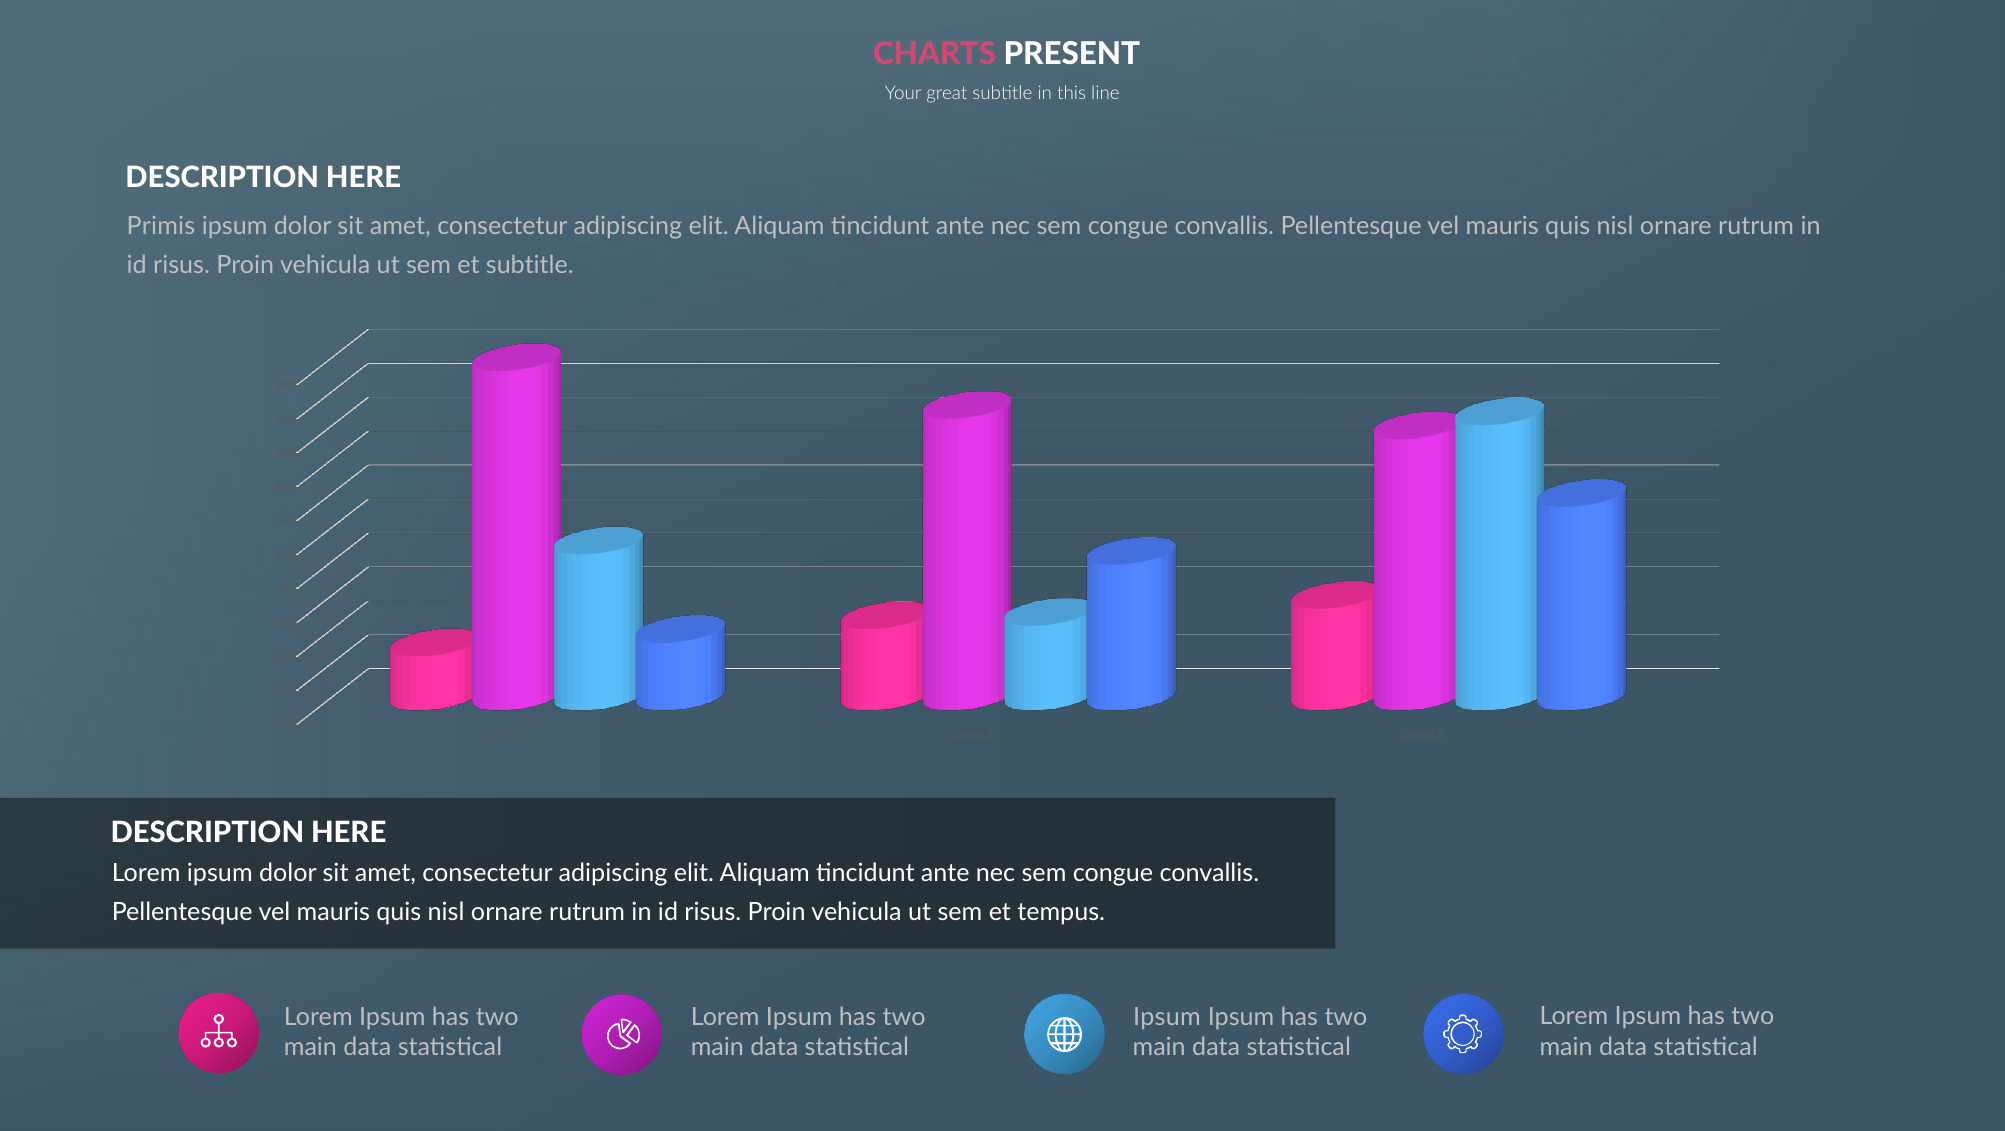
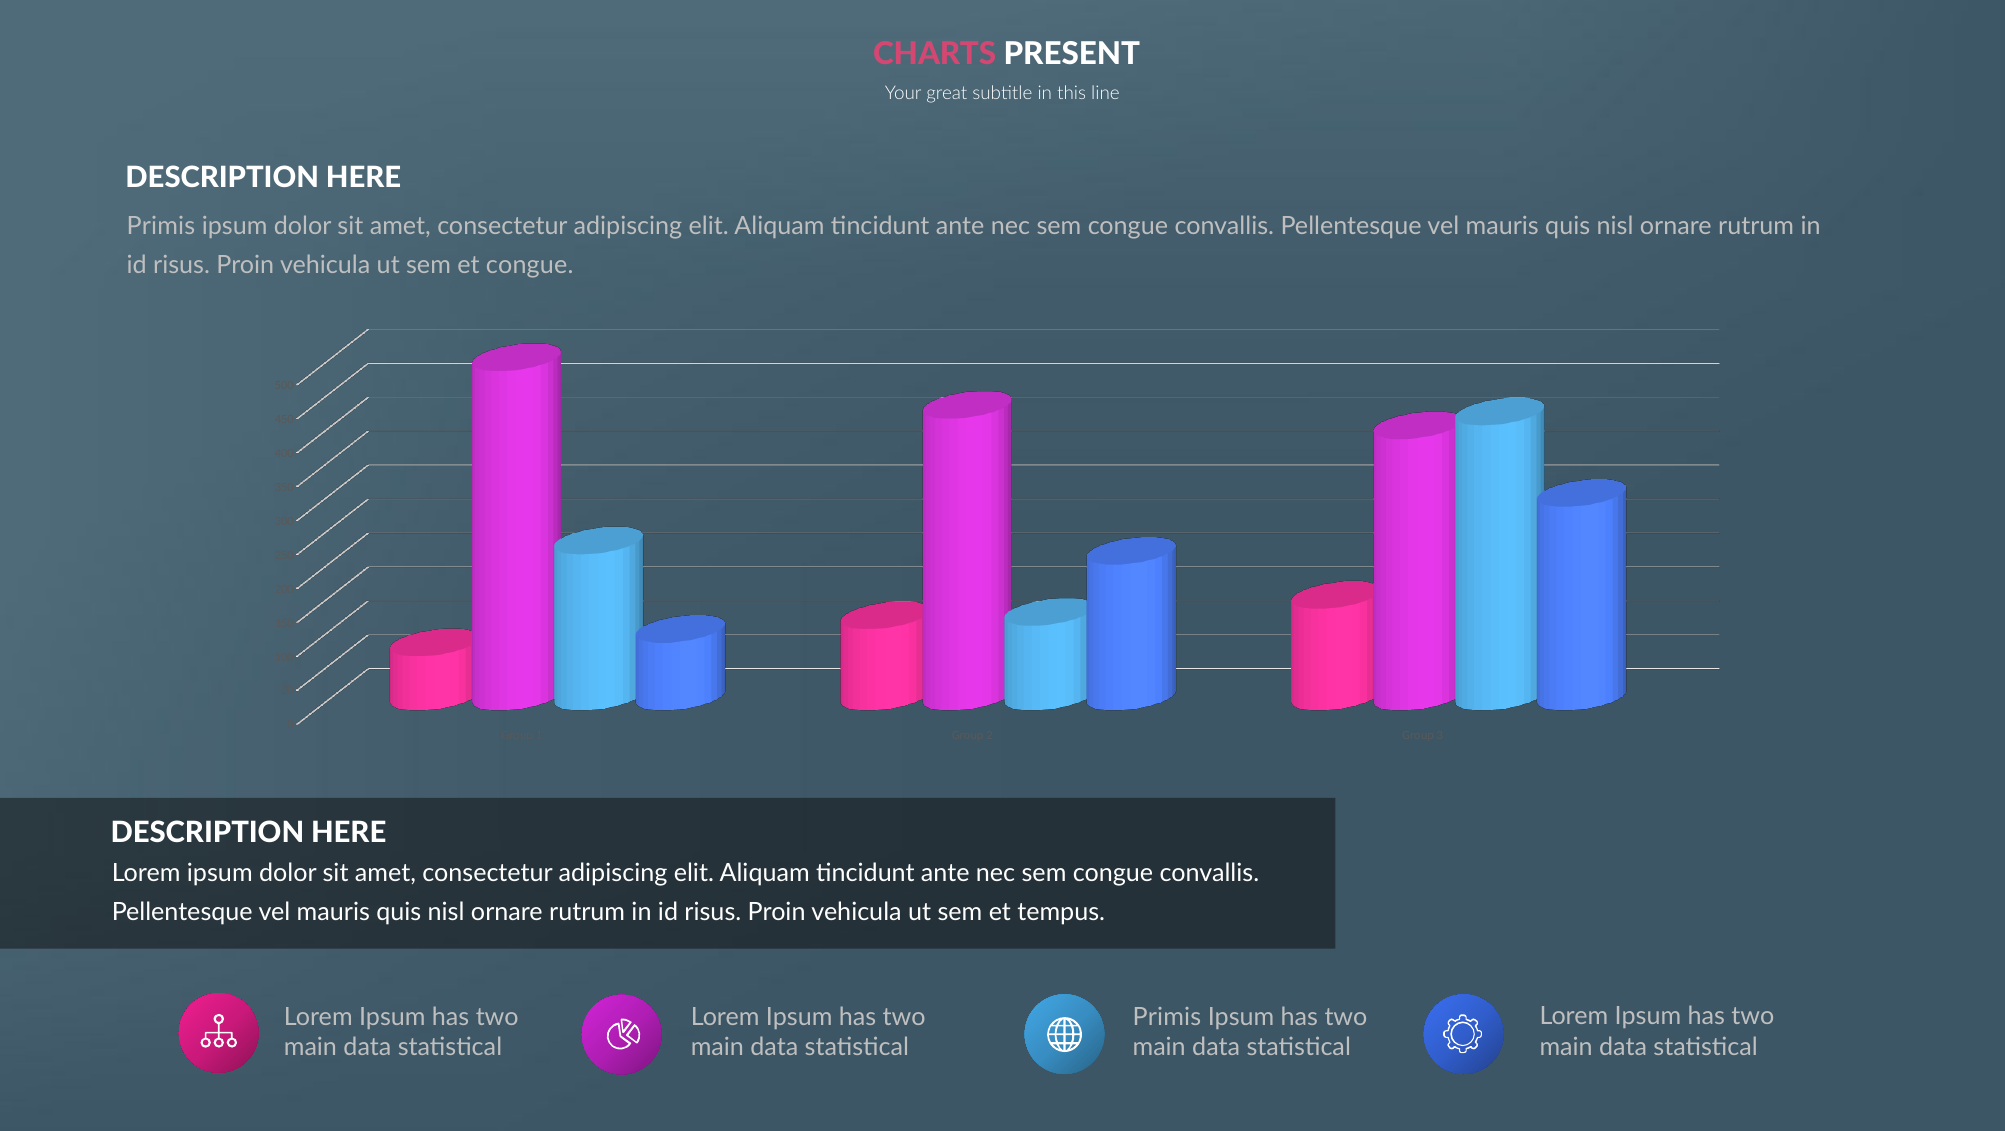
et subtitle: subtitle -> congue (530, 265)
Ipsum: Ipsum -> Primis (1167, 1017)
